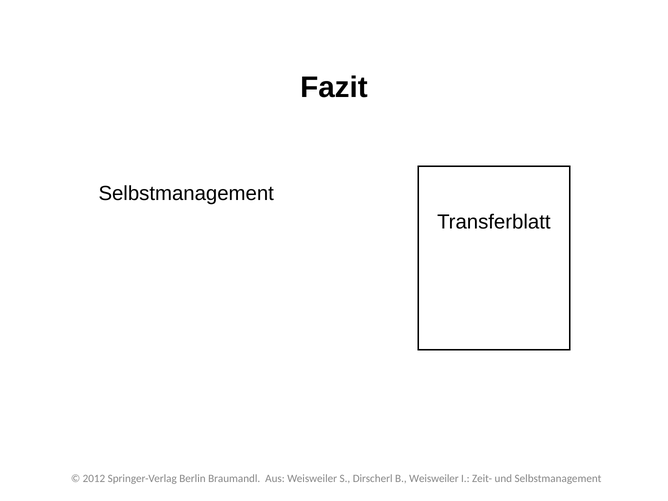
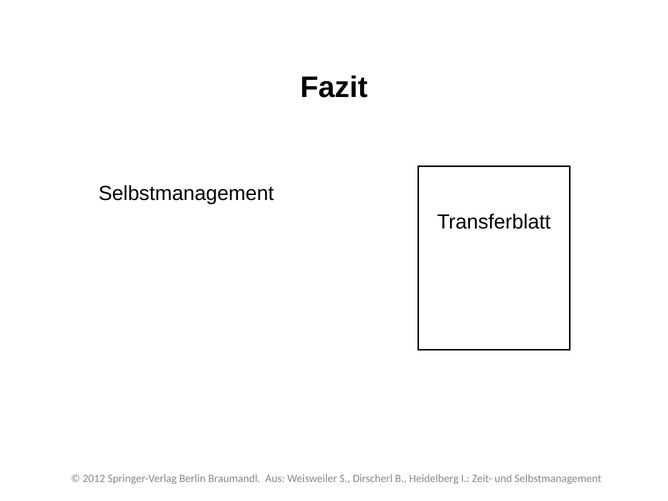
B Weisweiler: Weisweiler -> Heidelberg (434, 478)
